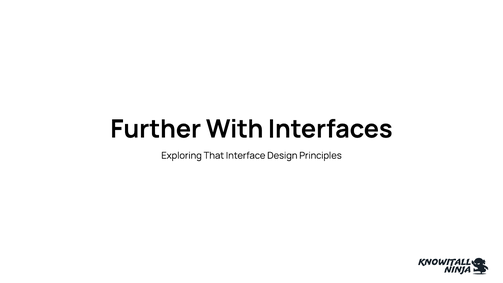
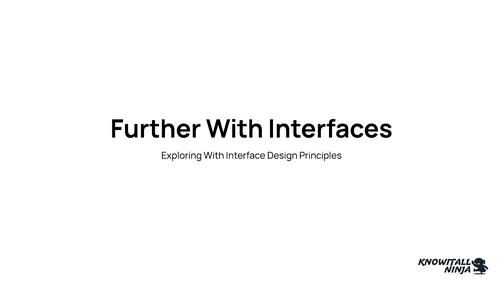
Exploring That: That -> With (214, 156)
